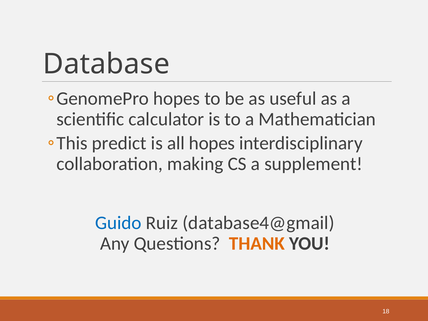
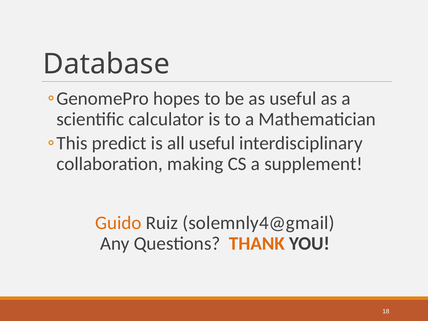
all hopes: hopes -> useful (212, 143)
Guido colour: blue -> orange (118, 223)
database4@gmail: database4@gmail -> solemnly4@gmail (258, 223)
